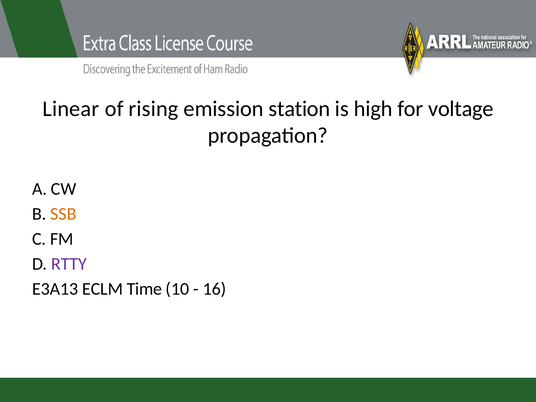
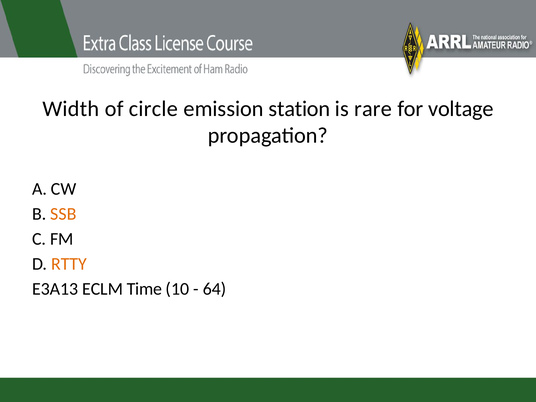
Linear: Linear -> Width (71, 109)
rising: rising -> circle (153, 109)
high: high -> rare (373, 109)
RTTY colour: purple -> orange (69, 264)
16: 16 -> 64 (215, 289)
